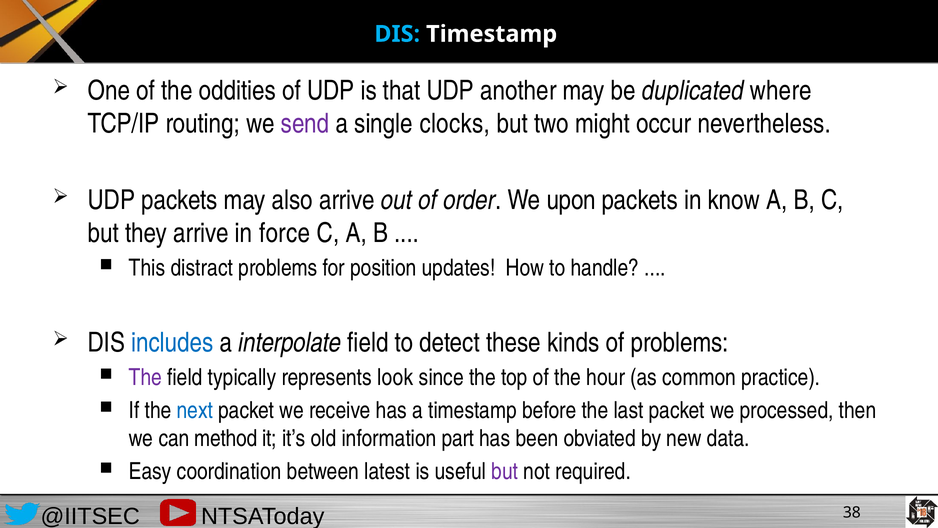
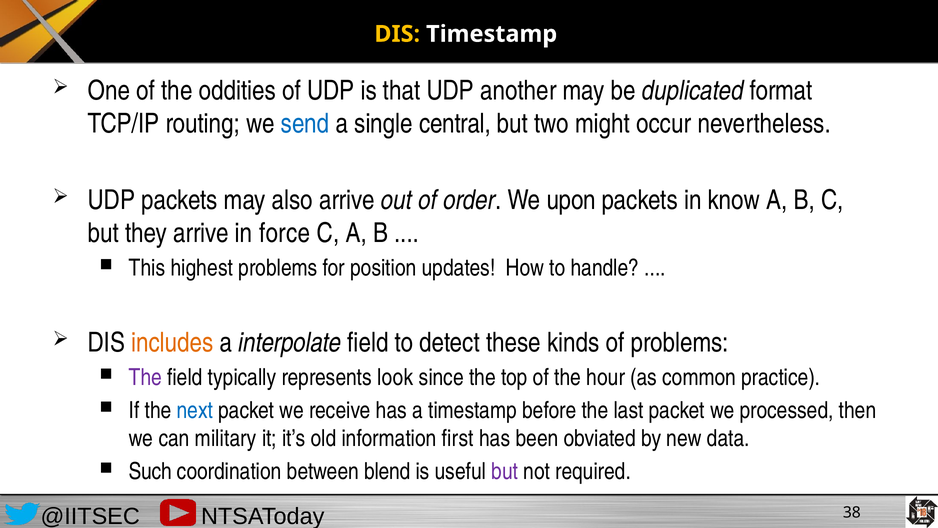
DIS colour: light blue -> yellow (397, 34)
where: where -> format (781, 91)
send colour: purple -> blue (305, 123)
clocks: clocks -> central (455, 123)
distract: distract -> highest (202, 268)
includes colour: blue -> orange (172, 342)
method: method -> military (226, 438)
part: part -> first (458, 438)
Easy: Easy -> Such (150, 471)
latest: latest -> blend (387, 471)
